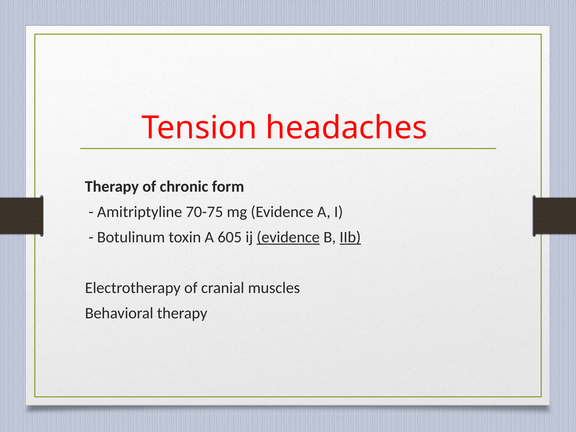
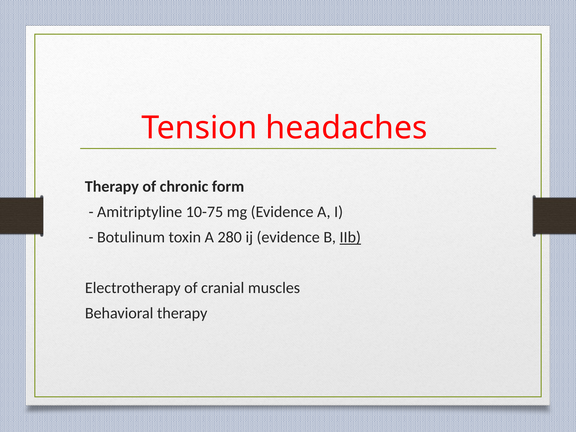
70-75: 70-75 -> 10-75 (204, 212)
605: 605 -> 280 (230, 237)
evidence underline: present -> none (288, 237)
